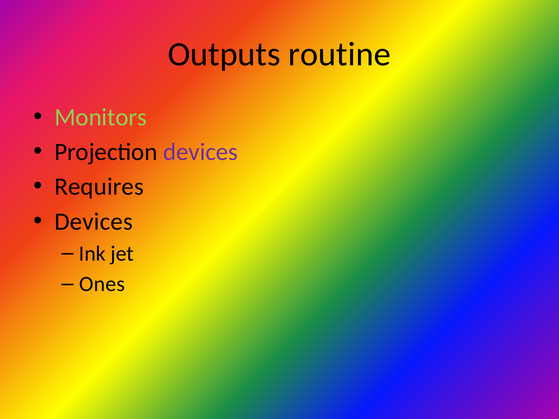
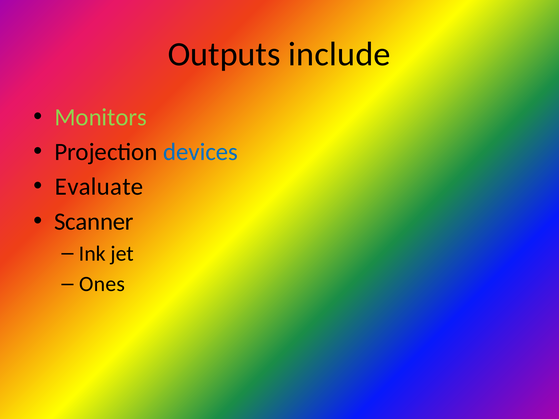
routine: routine -> include (339, 54)
devices colour: purple -> blue (200, 152)
Requires: Requires -> Evaluate (99, 187)
Devices: Devices -> Scanner (94, 222)
